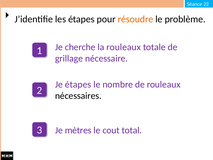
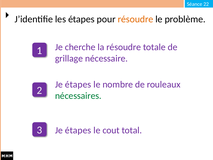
la rouleaux: rouleaux -> résoudre (124, 47)
nécessaires colour: black -> green (78, 96)
mètres: mètres -> étapes (78, 130)
